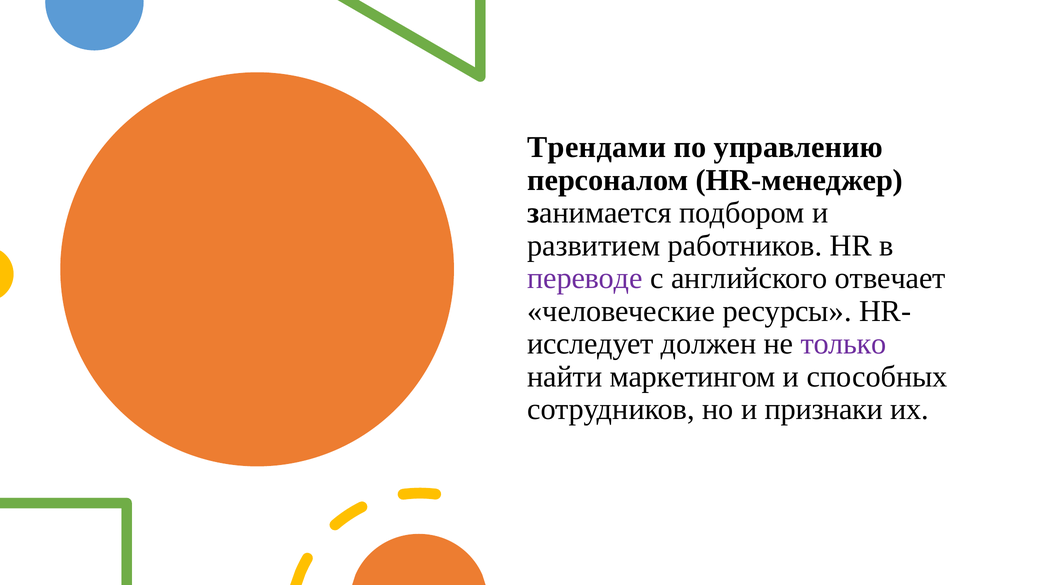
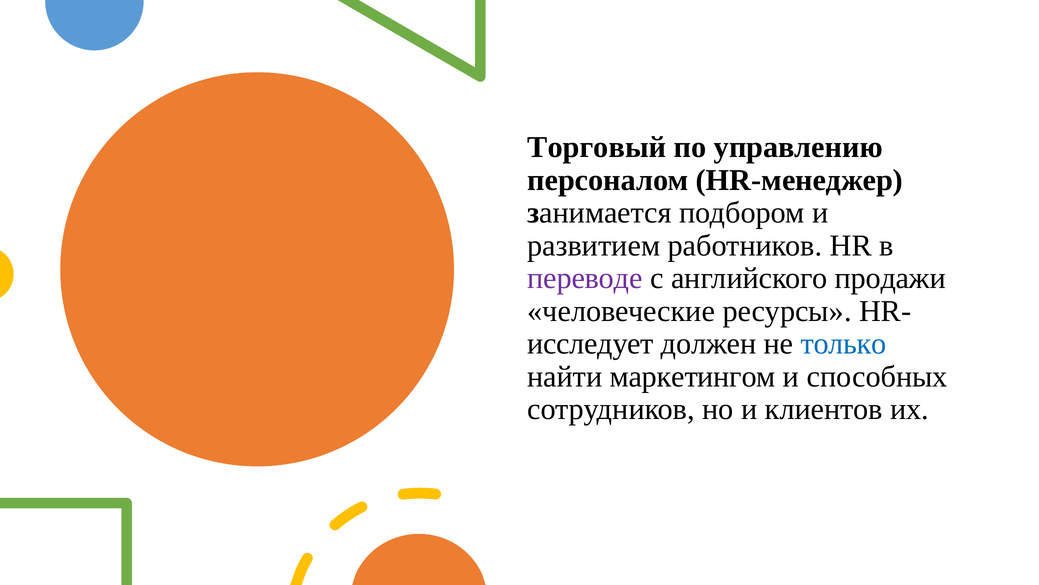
Трендами: Трендами -> Торговый (597, 147)
отвечает: отвечает -> продажи (890, 278)
только colour: purple -> blue (843, 344)
признаки: признаки -> клиентов (824, 409)
